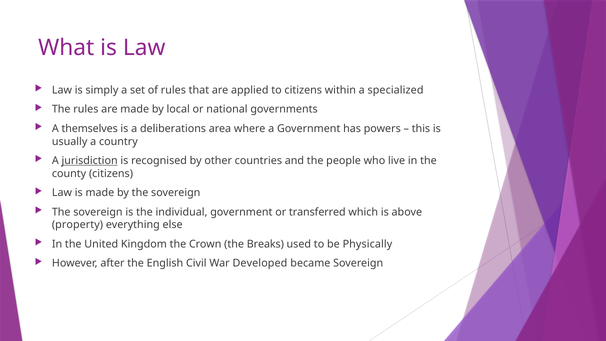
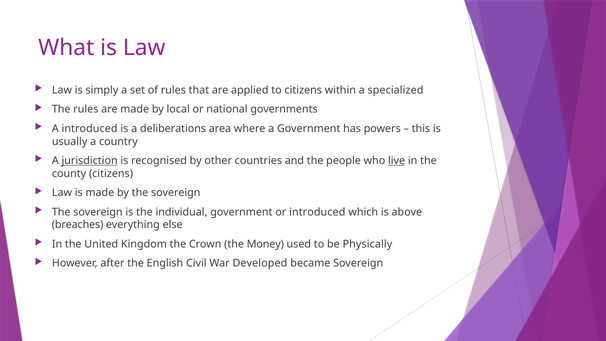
A themselves: themselves -> introduced (90, 129)
live underline: none -> present (397, 161)
or transferred: transferred -> introduced (317, 212)
property: property -> breaches (78, 225)
Breaks: Breaks -> Money (265, 244)
